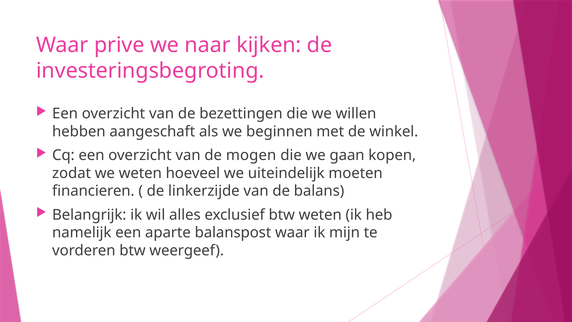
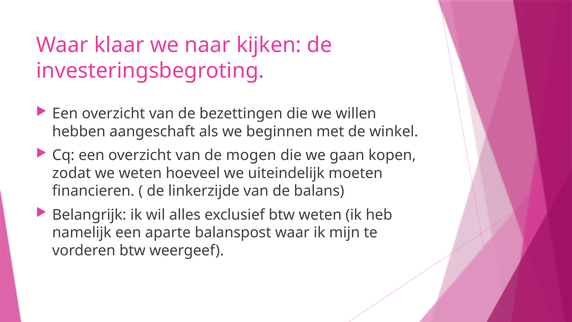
prive: prive -> klaar (119, 45)
